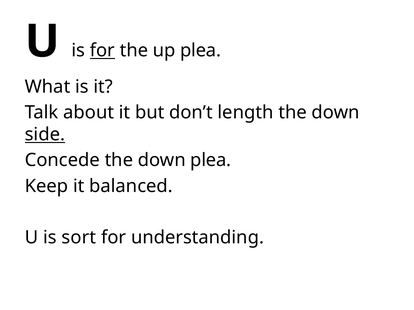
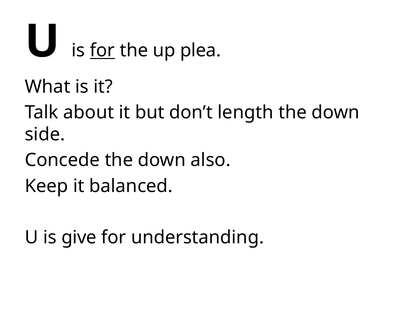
side underline: present -> none (45, 135)
down plea: plea -> also (211, 160)
sort: sort -> give (79, 238)
